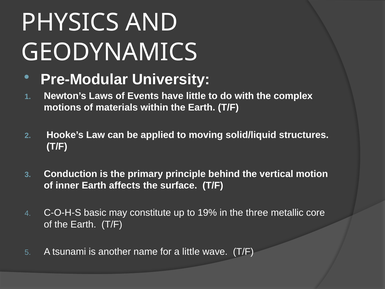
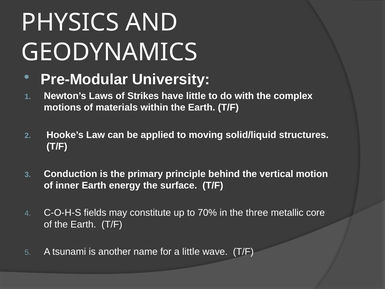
Events: Events -> Strikes (143, 96)
affects: affects -> energy (125, 185)
basic: basic -> fields (95, 213)
19%: 19% -> 70% (207, 213)
